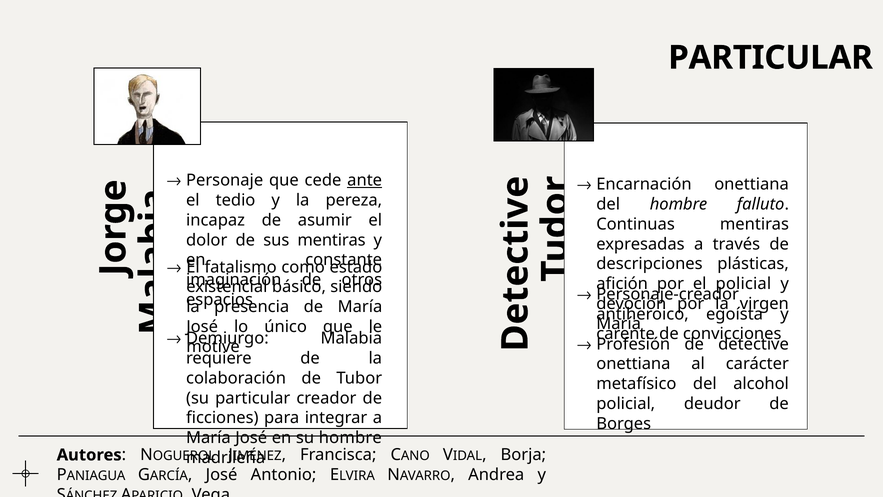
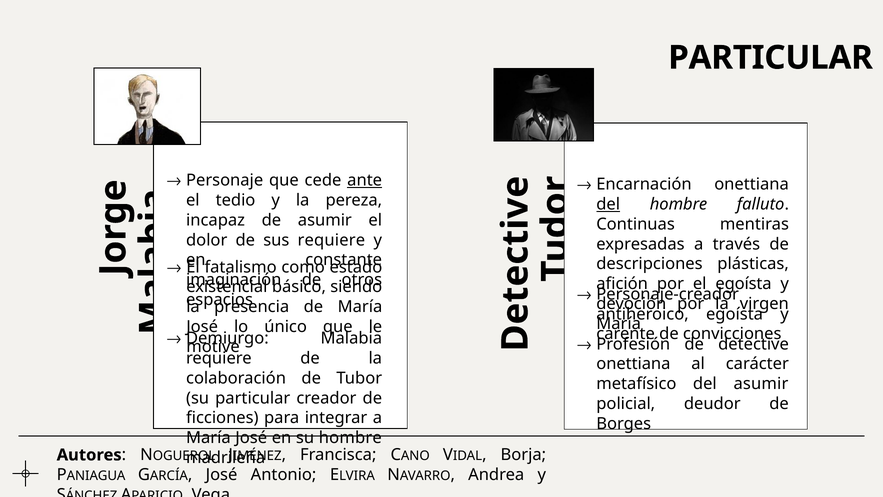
del underline: none -> present (608, 204)
sus mentiras: mentiras -> requiere (331, 240)
policial: policial -> egoísta (744, 284)
del alcohol: alcohol -> asumir (761, 384)
